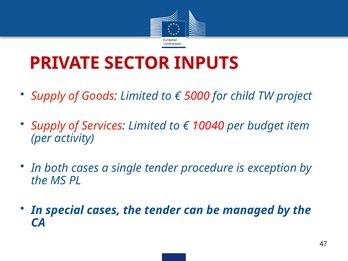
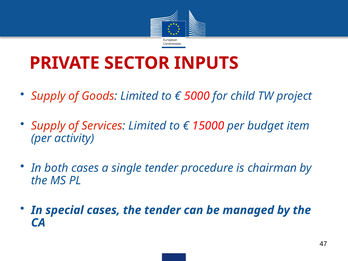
10040: 10040 -> 15000 (208, 126)
exception: exception -> chairman (272, 168)
